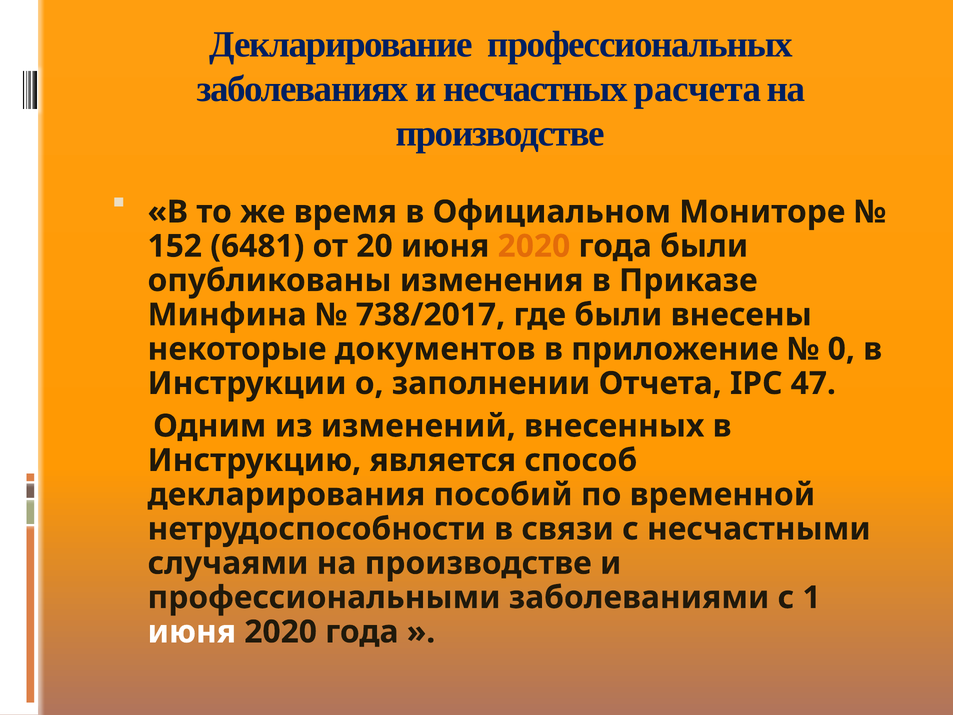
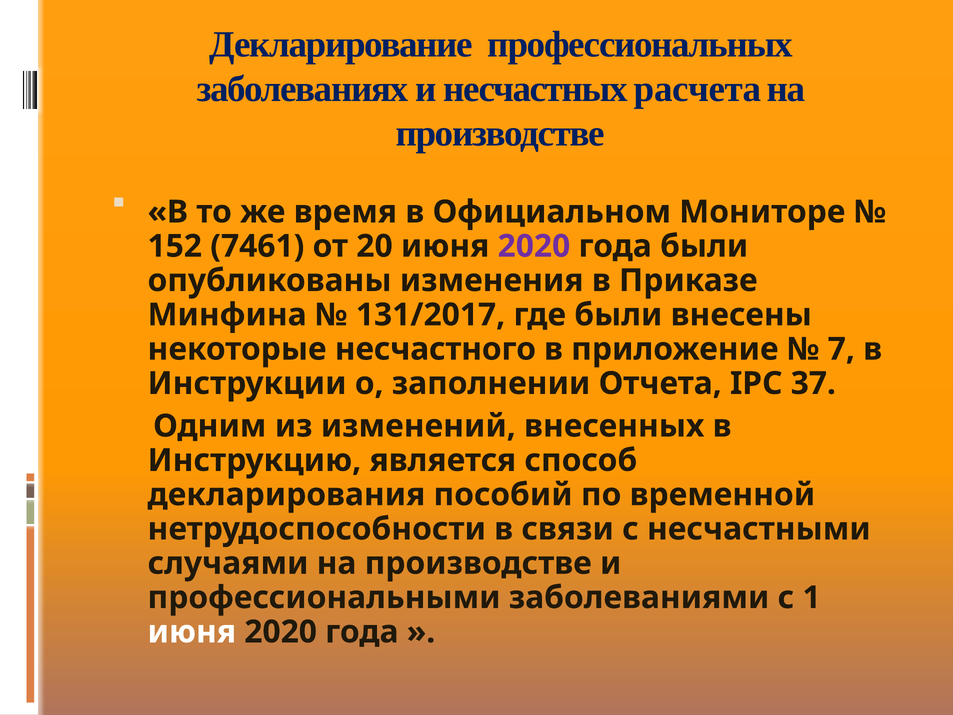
6481: 6481 -> 7461 (257, 246)
2020 colour: orange -> purple (534, 246)
738/2017: 738/2017 -> 131/2017 (431, 315)
документов: документов -> несчастного (435, 349)
0: 0 -> 7 (841, 349)
47: 47 -> 37 (813, 383)
